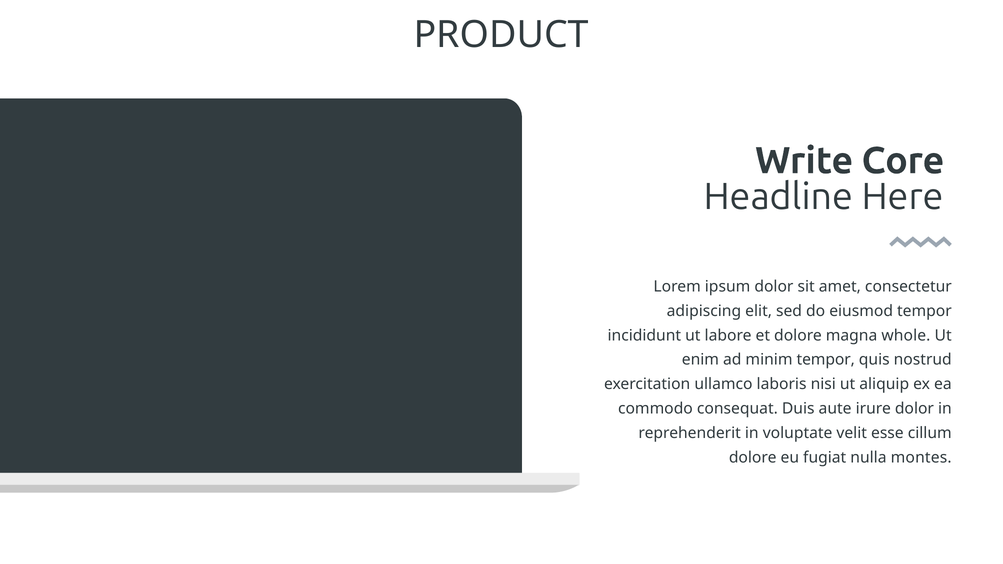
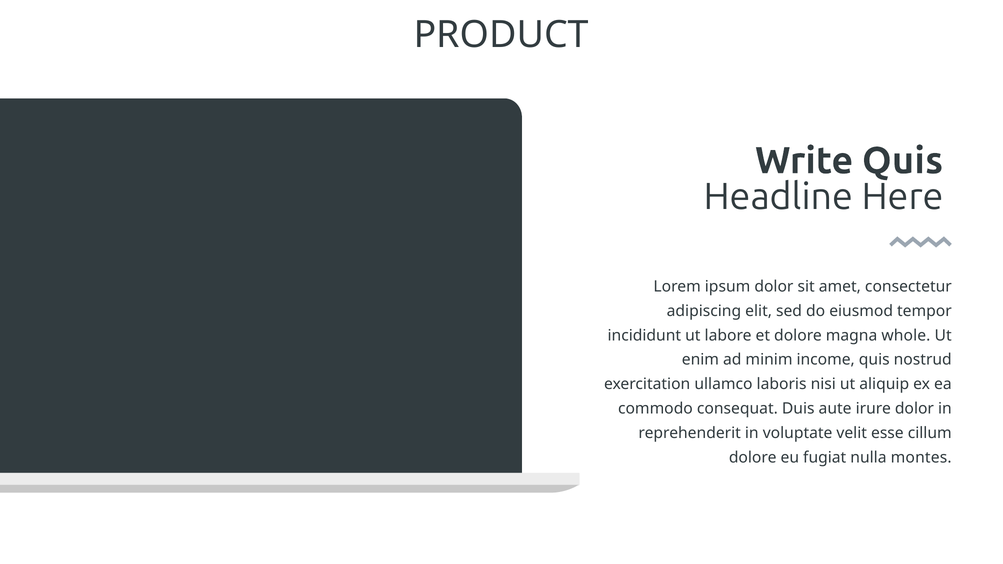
Write Core: Core -> Quis (903, 161)
minim tempor: tempor -> income (826, 360)
